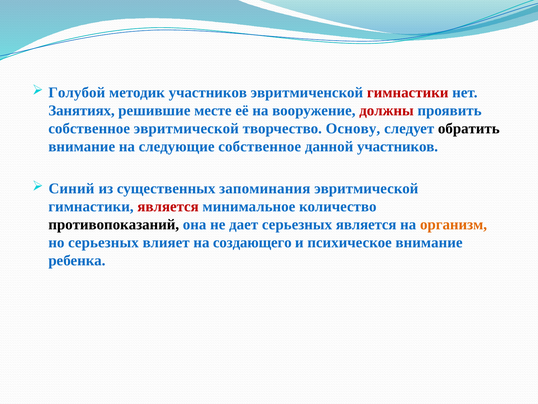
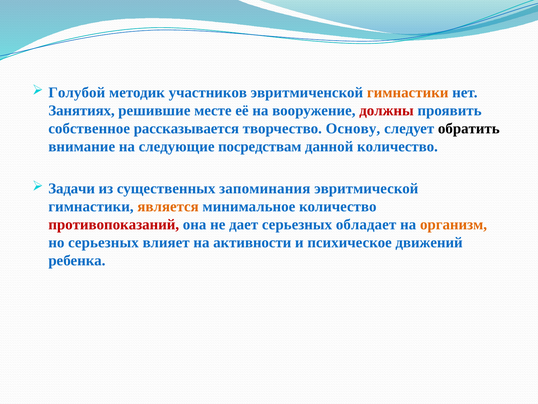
гимнастики colour: red -> orange (408, 92)
собственное эвритмической: эвритмической -> рассказывается (186, 128)
следующие собственное: собственное -> посредствам (260, 146)
данной участников: участников -> количество (397, 146)
Синий: Синий -> Задачи (72, 188)
является colour: red -> orange (168, 206)
противопоказаний colour: black -> red (114, 224)
серьезных является: является -> обладает (366, 224)
создающего: создающего -> активности (252, 242)
психическое внимание: внимание -> движений (429, 242)
